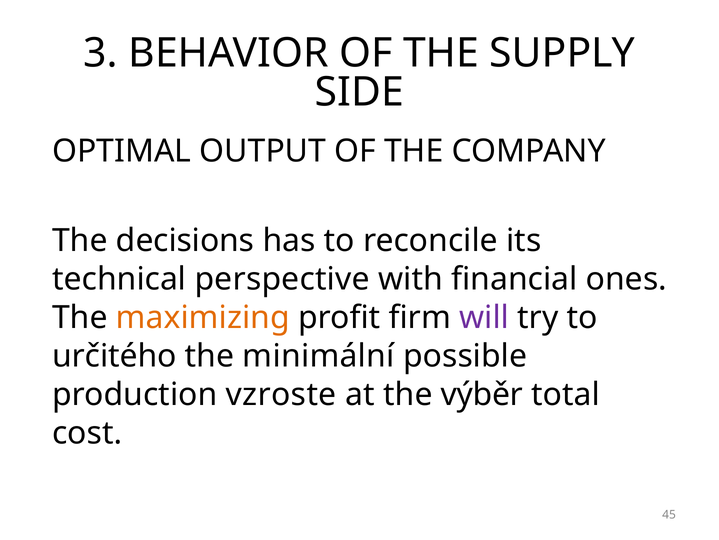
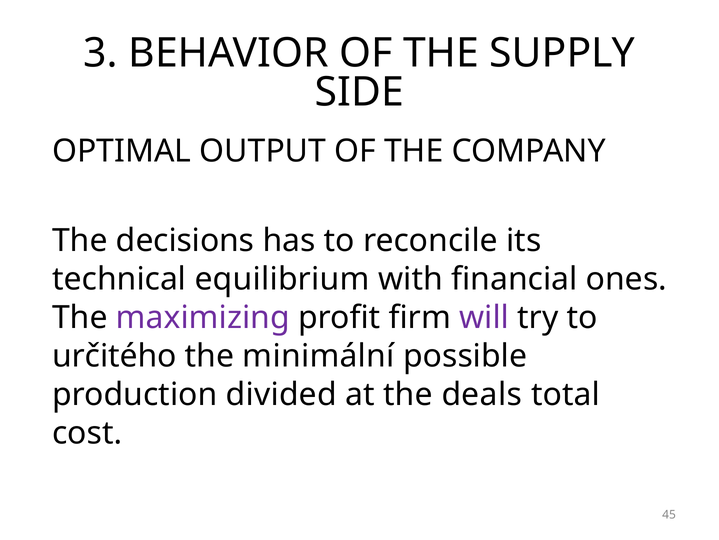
perspective: perspective -> equilibrium (282, 279)
maximizing colour: orange -> purple (203, 317)
vzroste: vzroste -> divided (281, 394)
výběr: výběr -> deals (482, 394)
